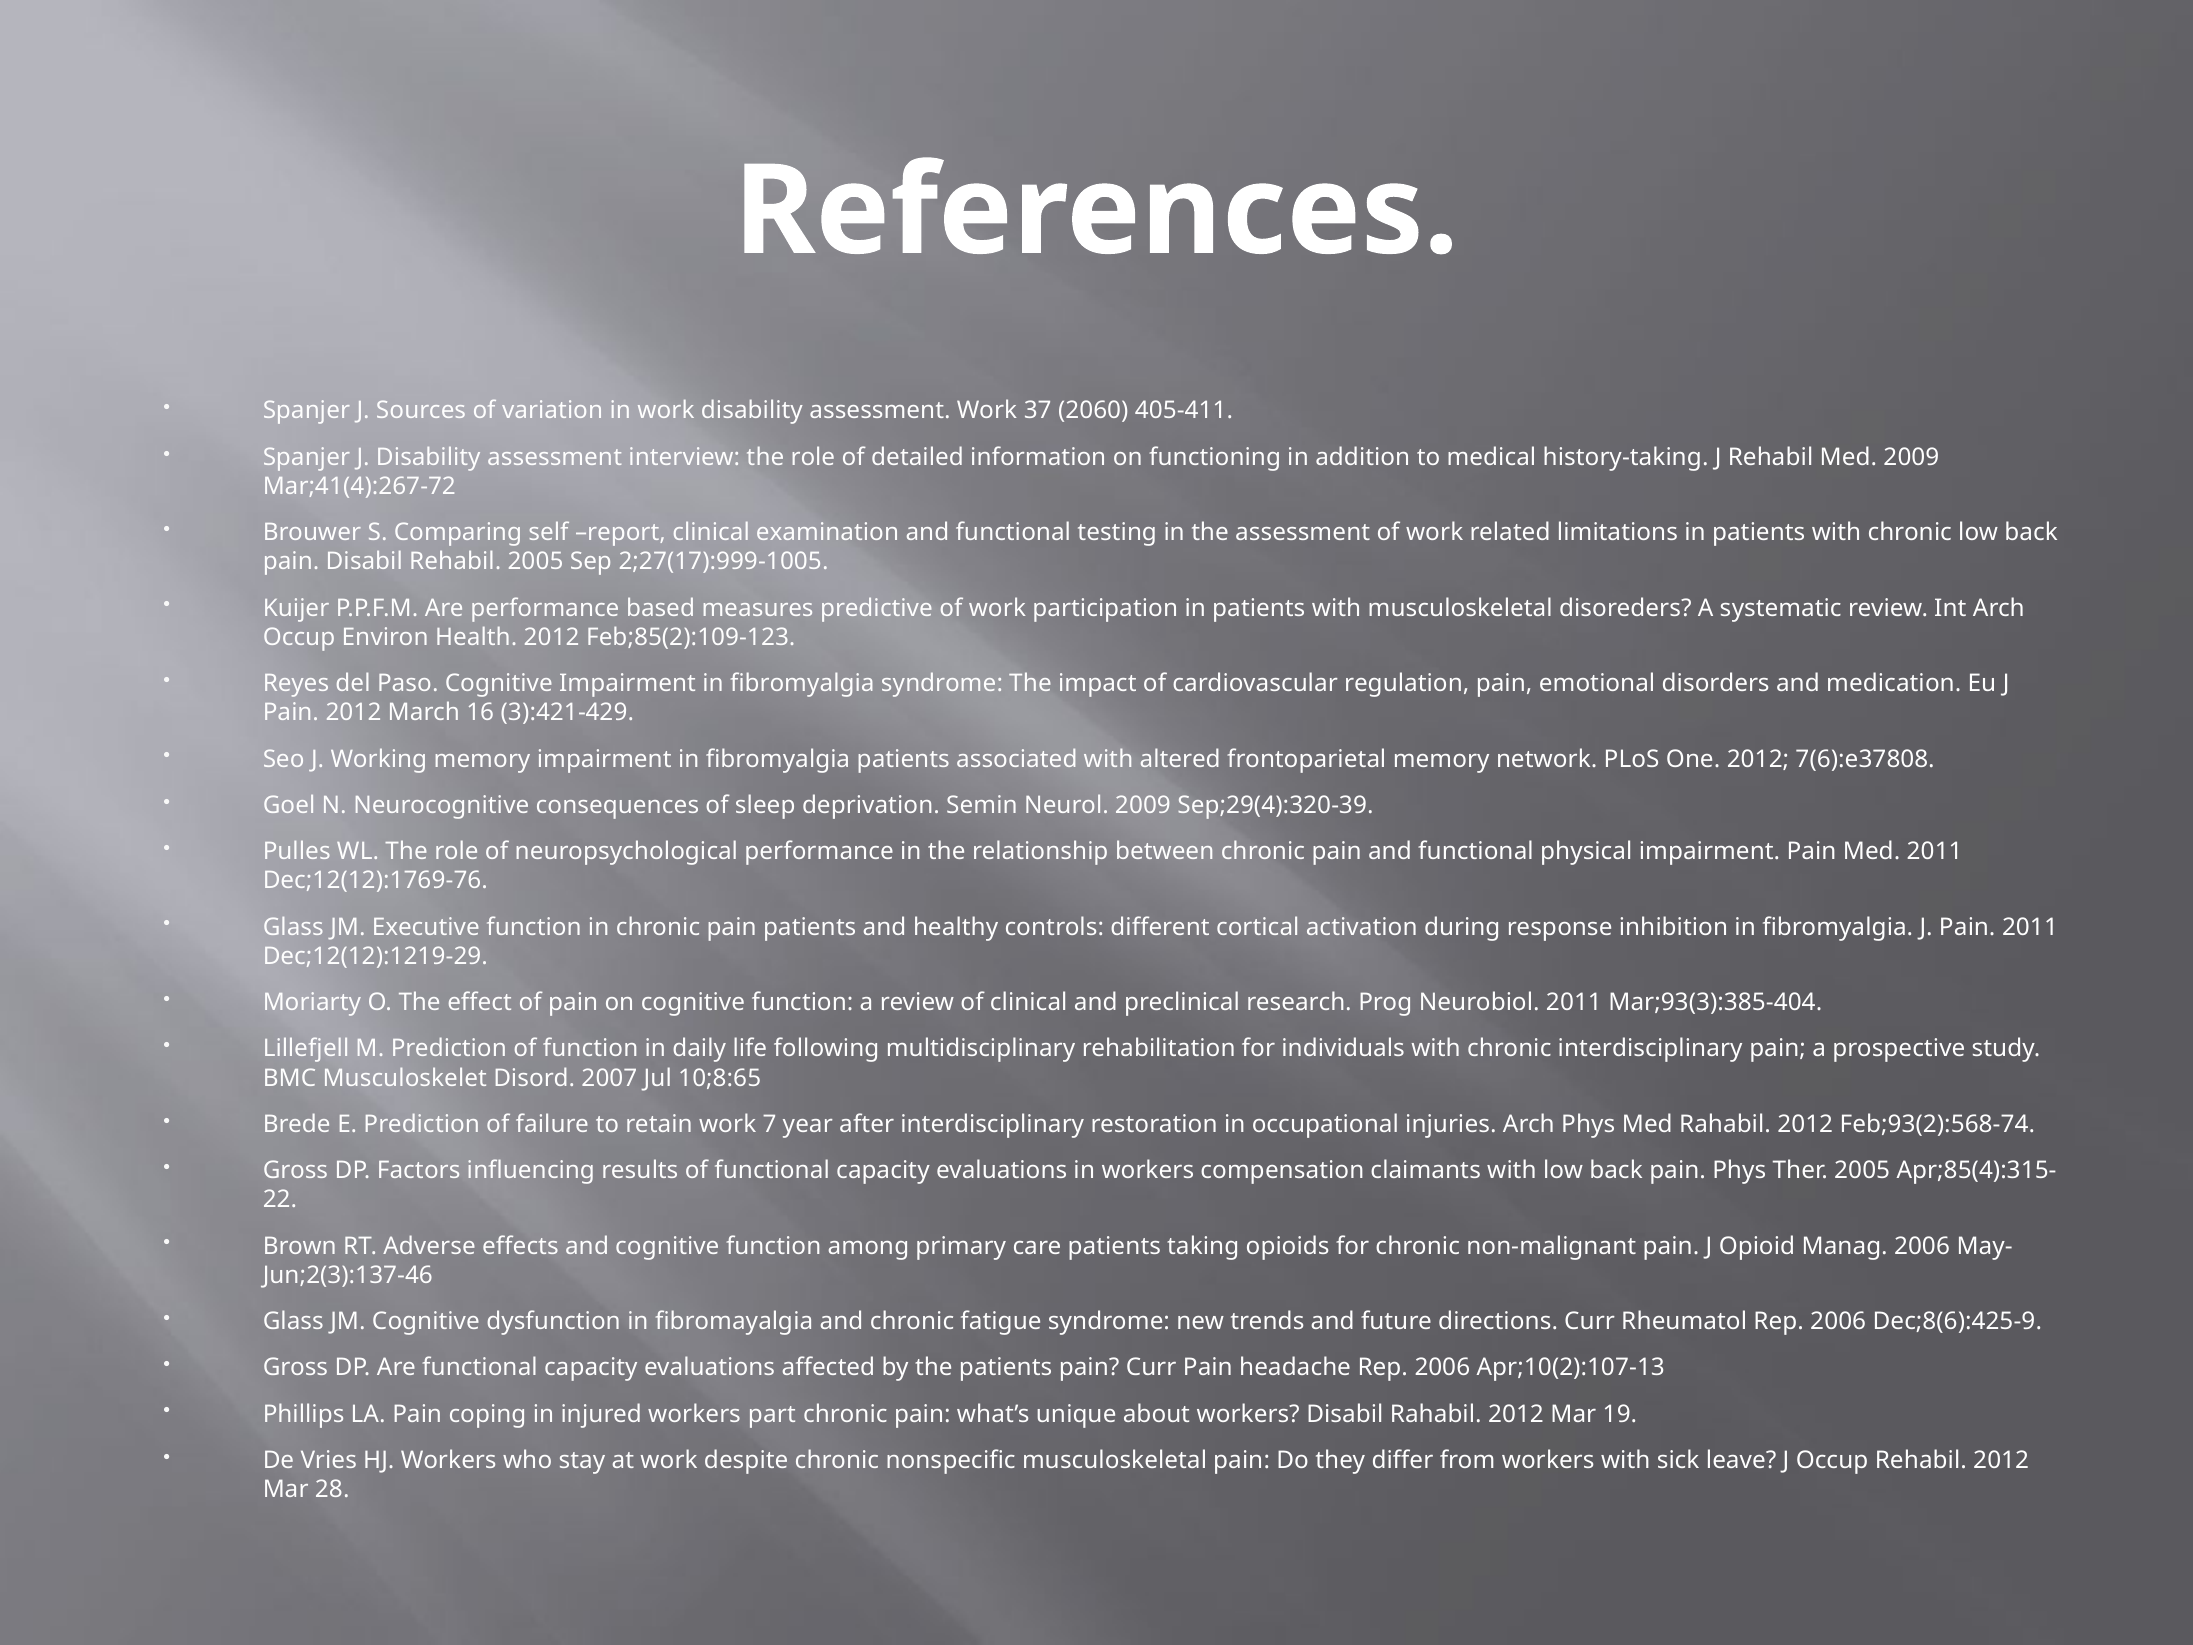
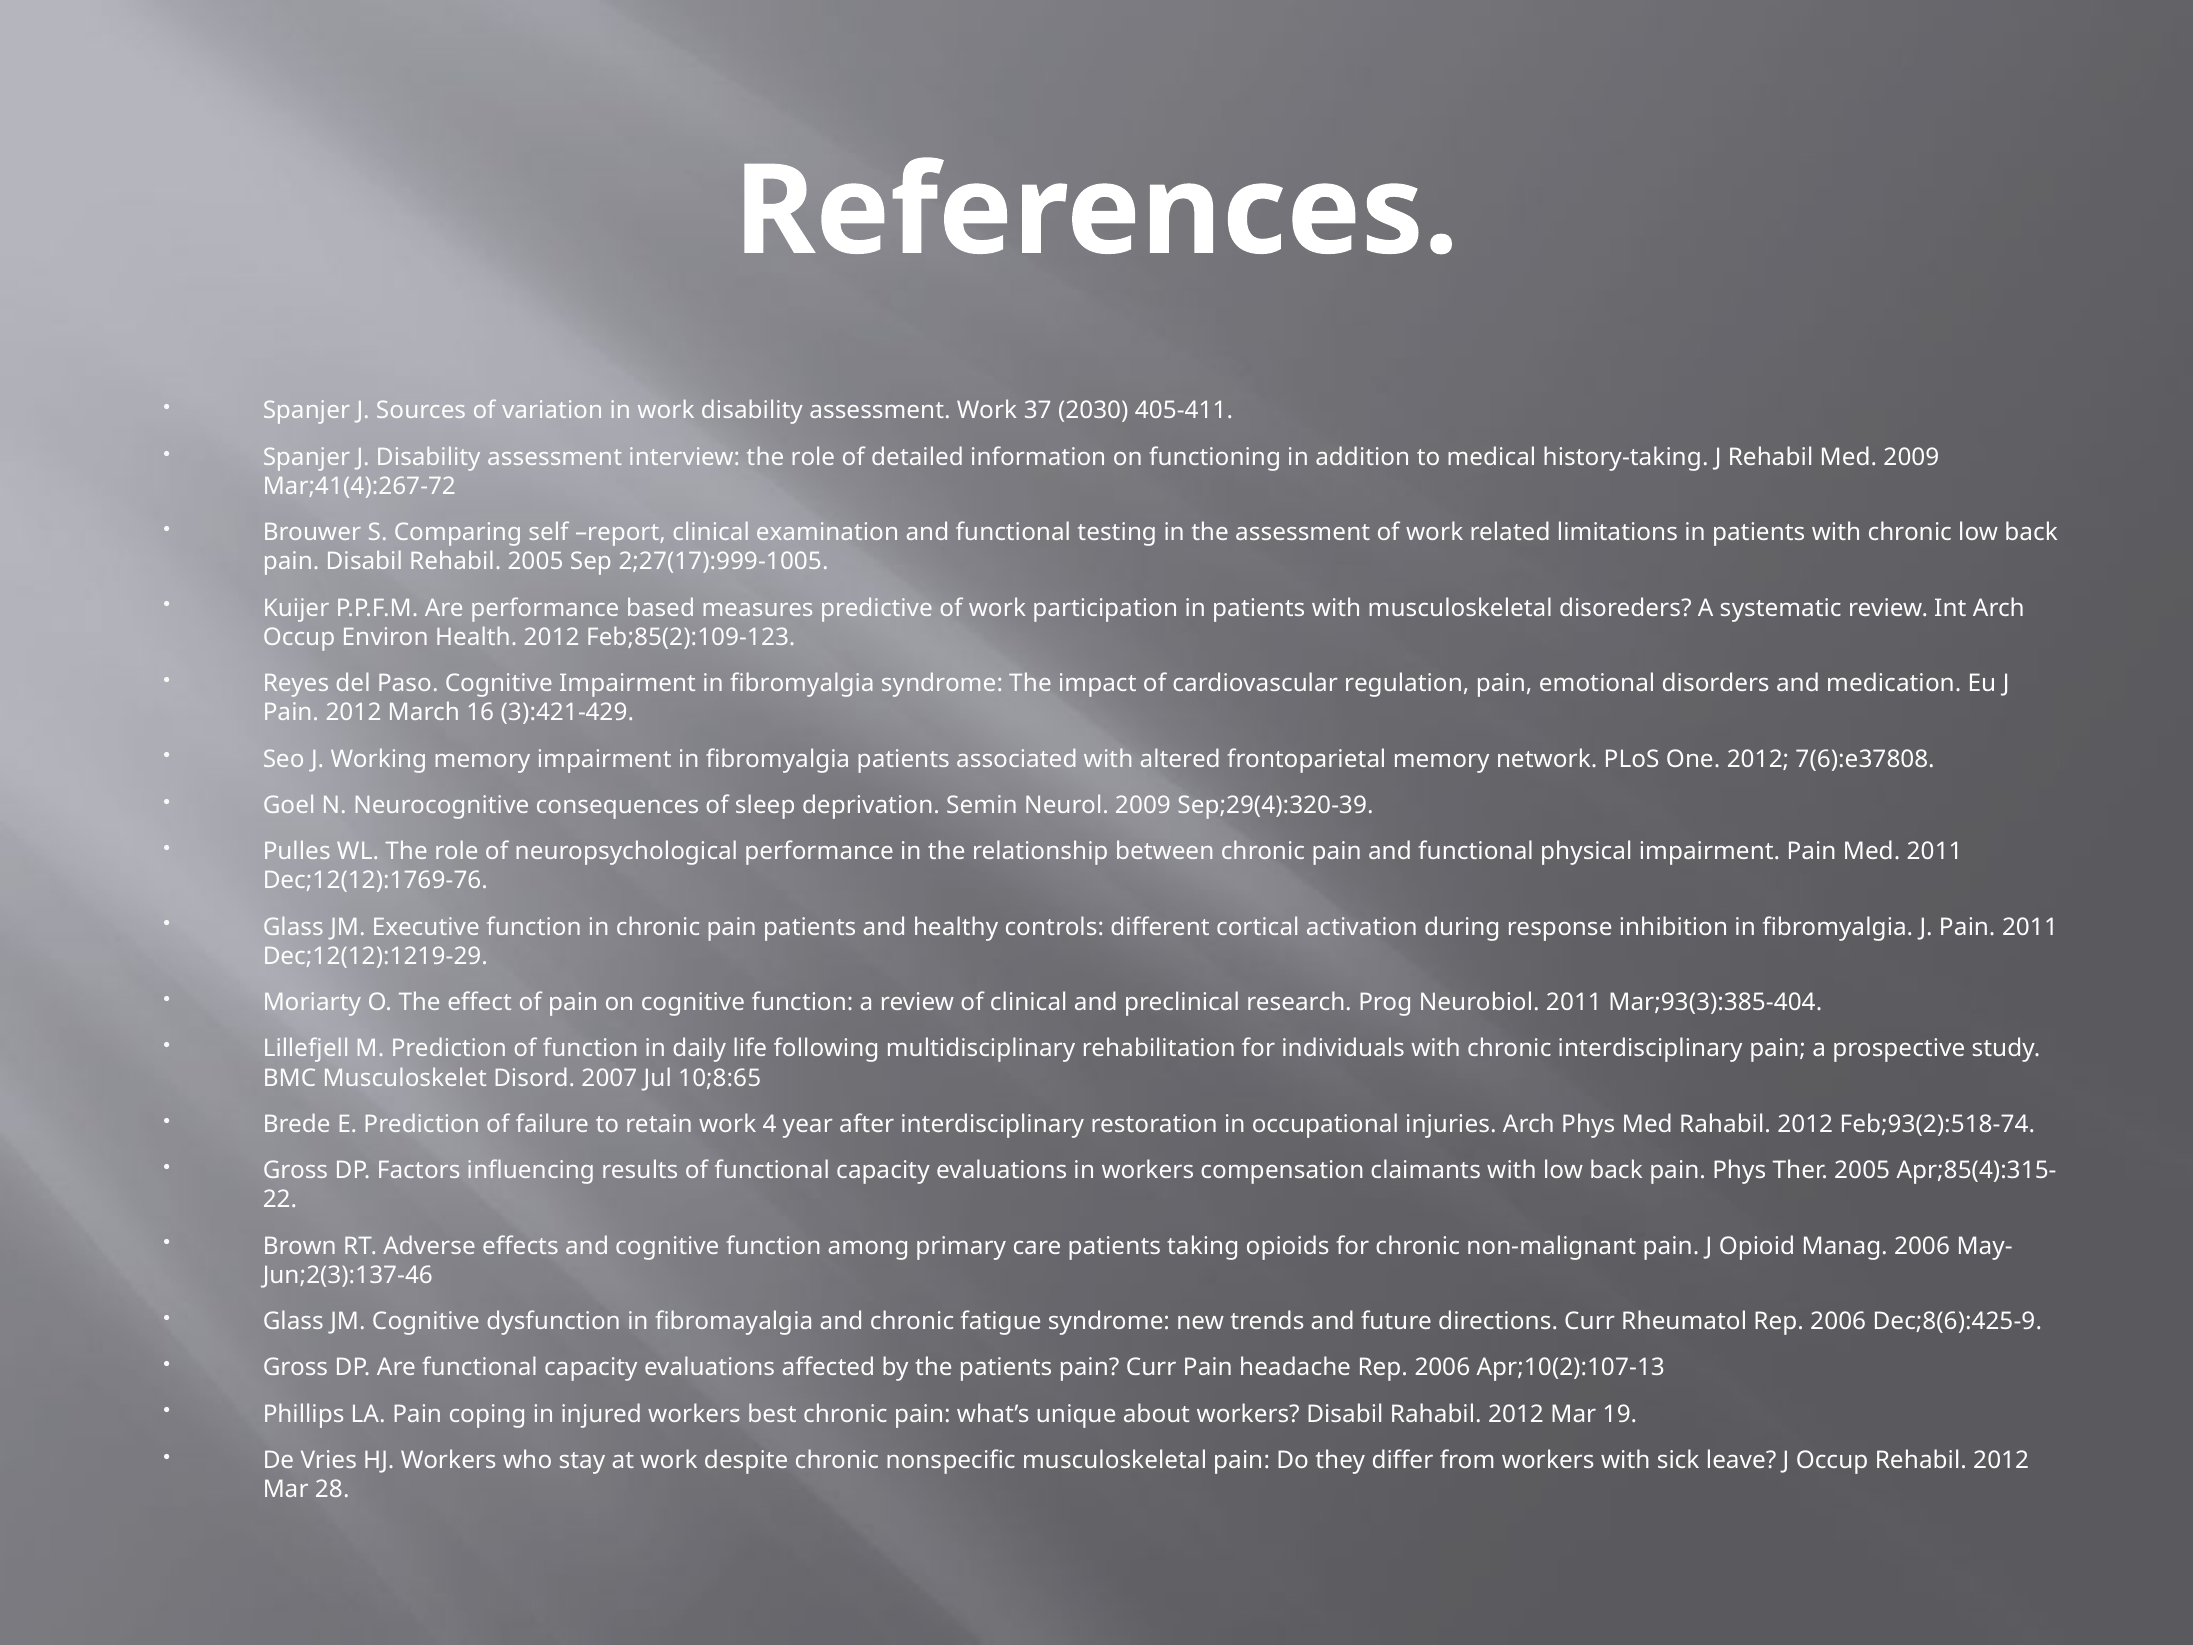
2060: 2060 -> 2030 (1093, 411)
7: 7 -> 4 (770, 1124)
Feb;93(2):568-74: Feb;93(2):568-74 -> Feb;93(2):518-74 (1937, 1124)
part: part -> best (772, 1414)
